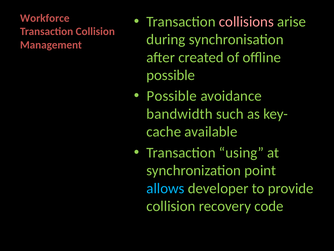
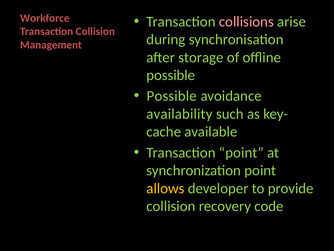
created: created -> storage (201, 57)
bandwidth: bandwidth -> availability (180, 114)
Transaction using: using -> point (241, 152)
allows colour: light blue -> yellow (165, 188)
